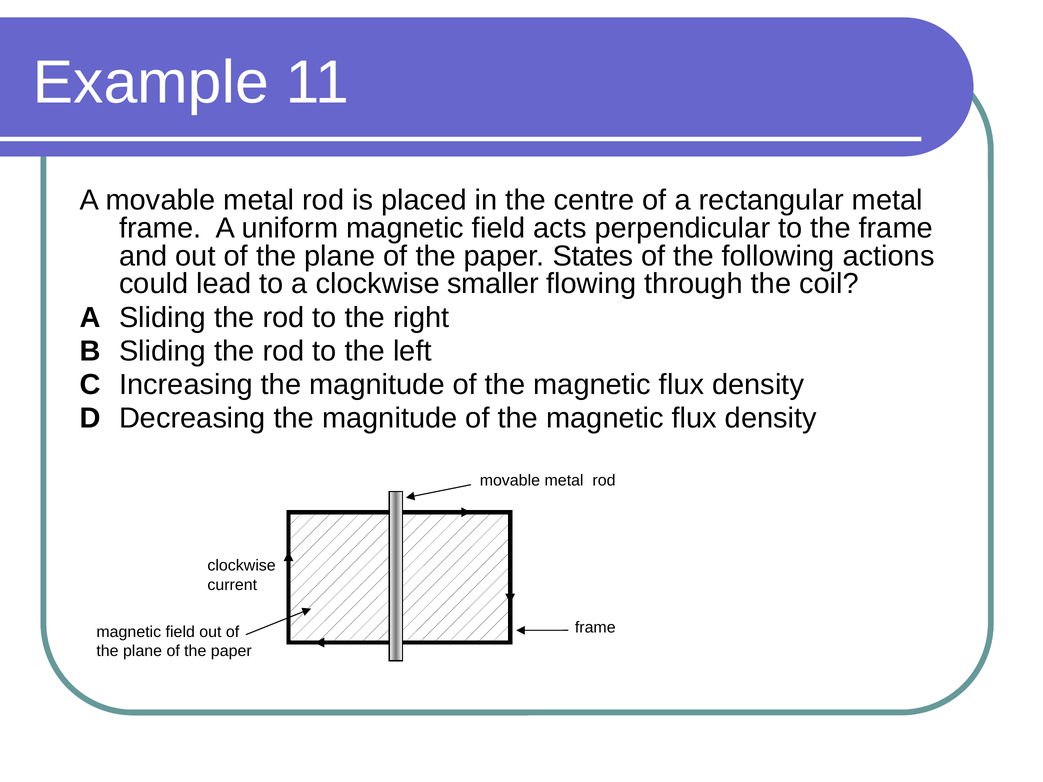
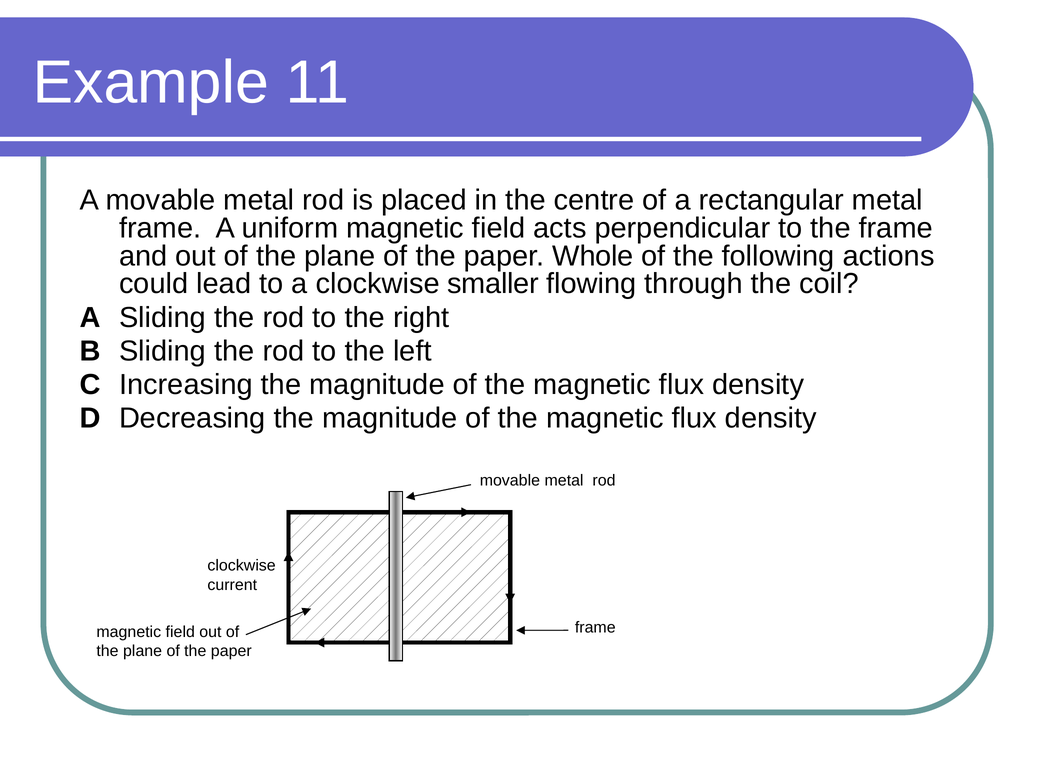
States: States -> Whole (593, 256)
